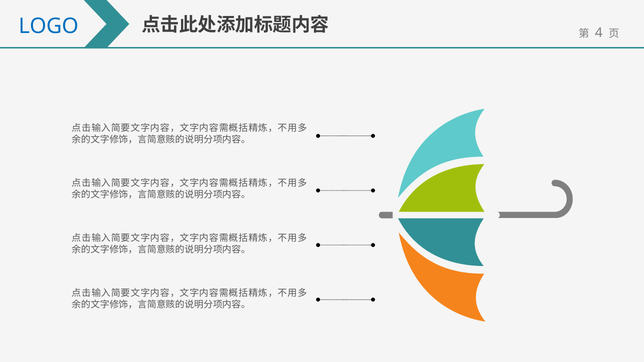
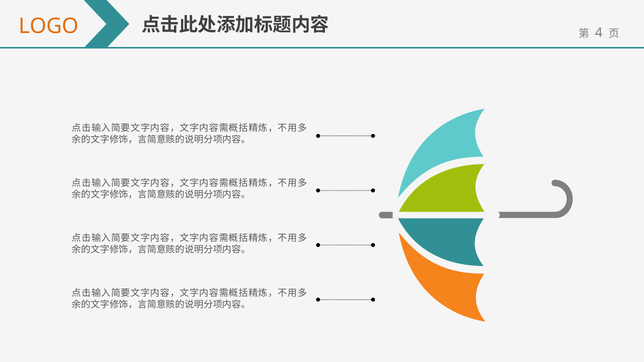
LOGO colour: blue -> orange (49, 26)
